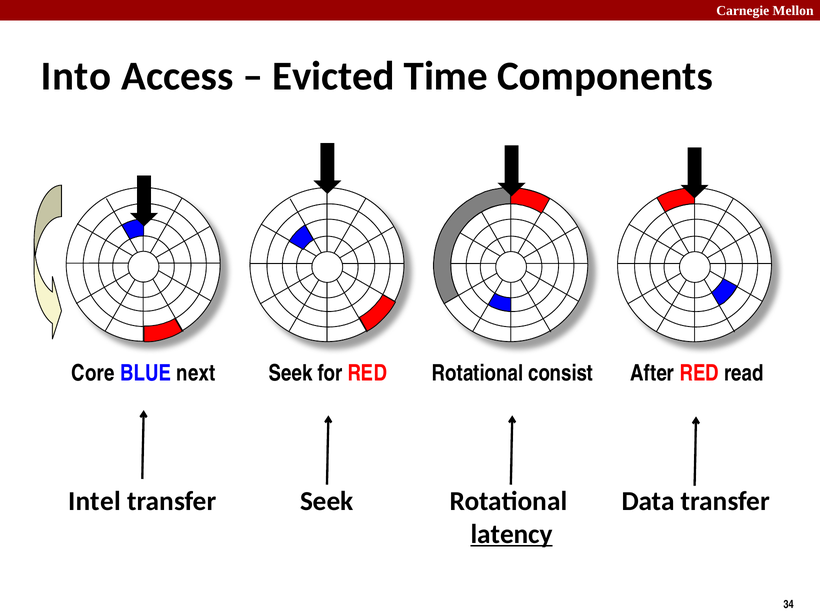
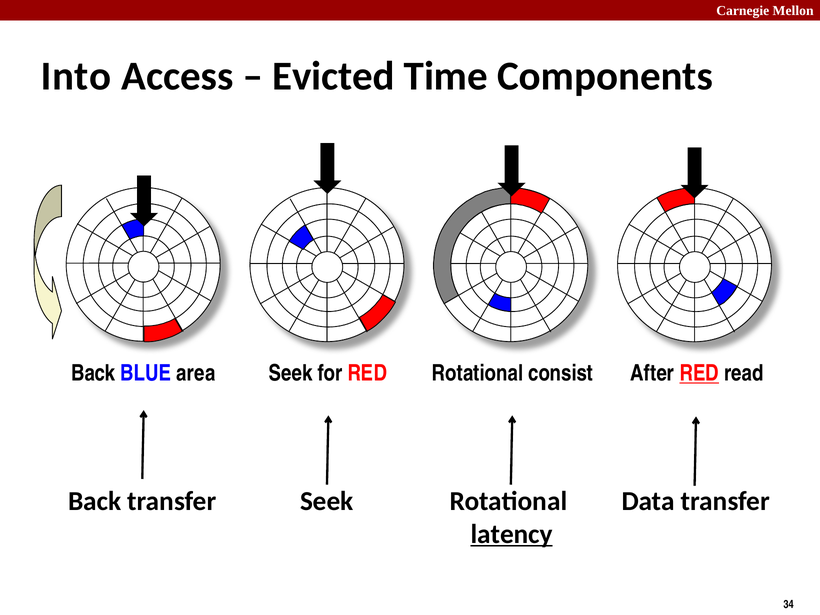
Core: Core -> Back (93, 373)
next: next -> area (196, 373)
RED underline: none -> present (699, 373)
Intel: Intel -> Back (95, 501)
